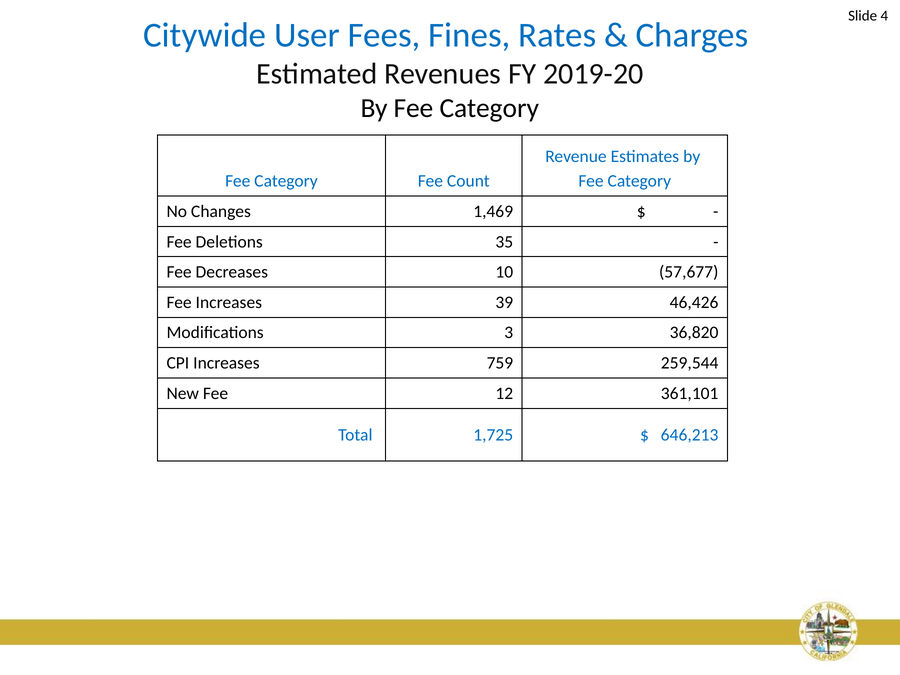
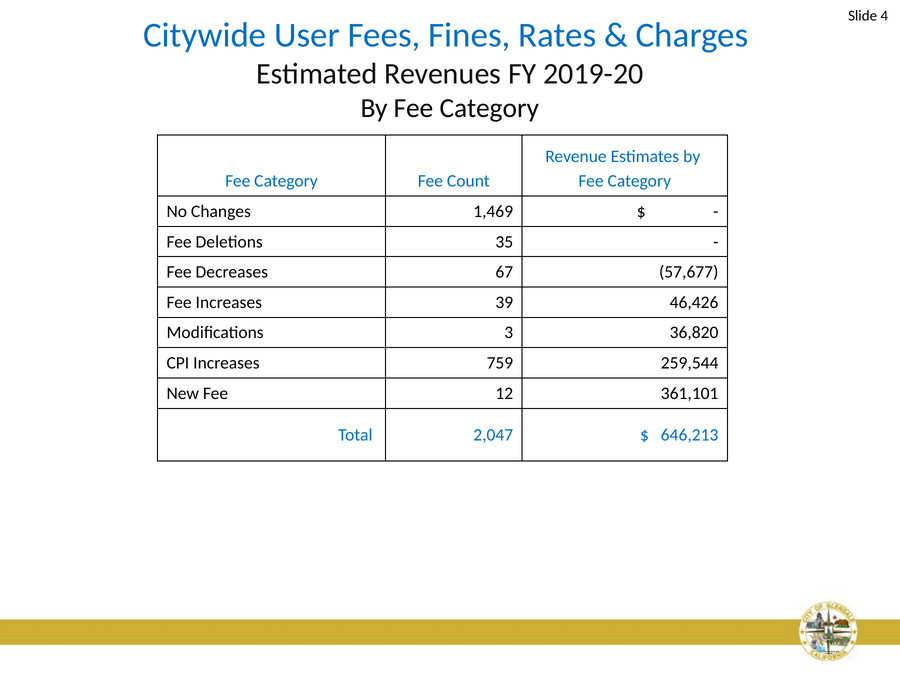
10: 10 -> 67 (504, 272)
1,725: 1,725 -> 2,047 (493, 435)
